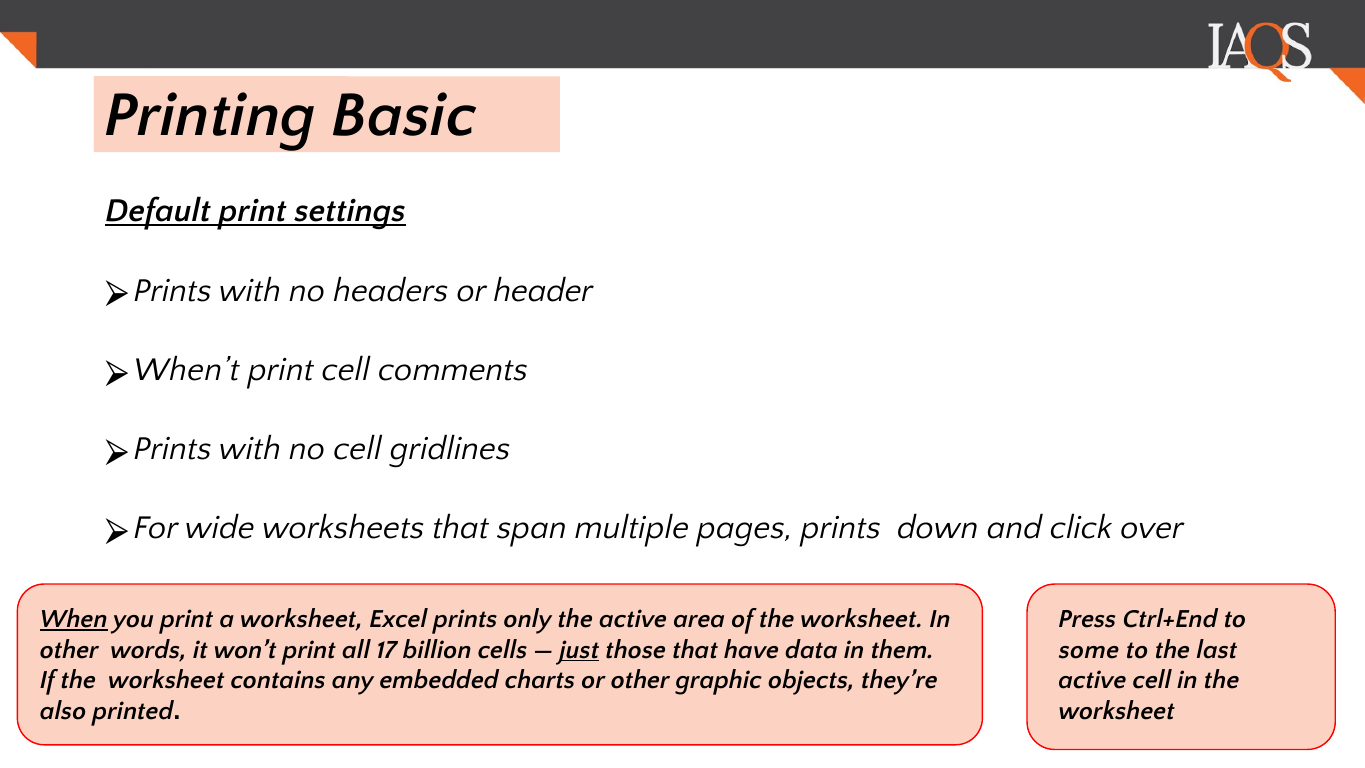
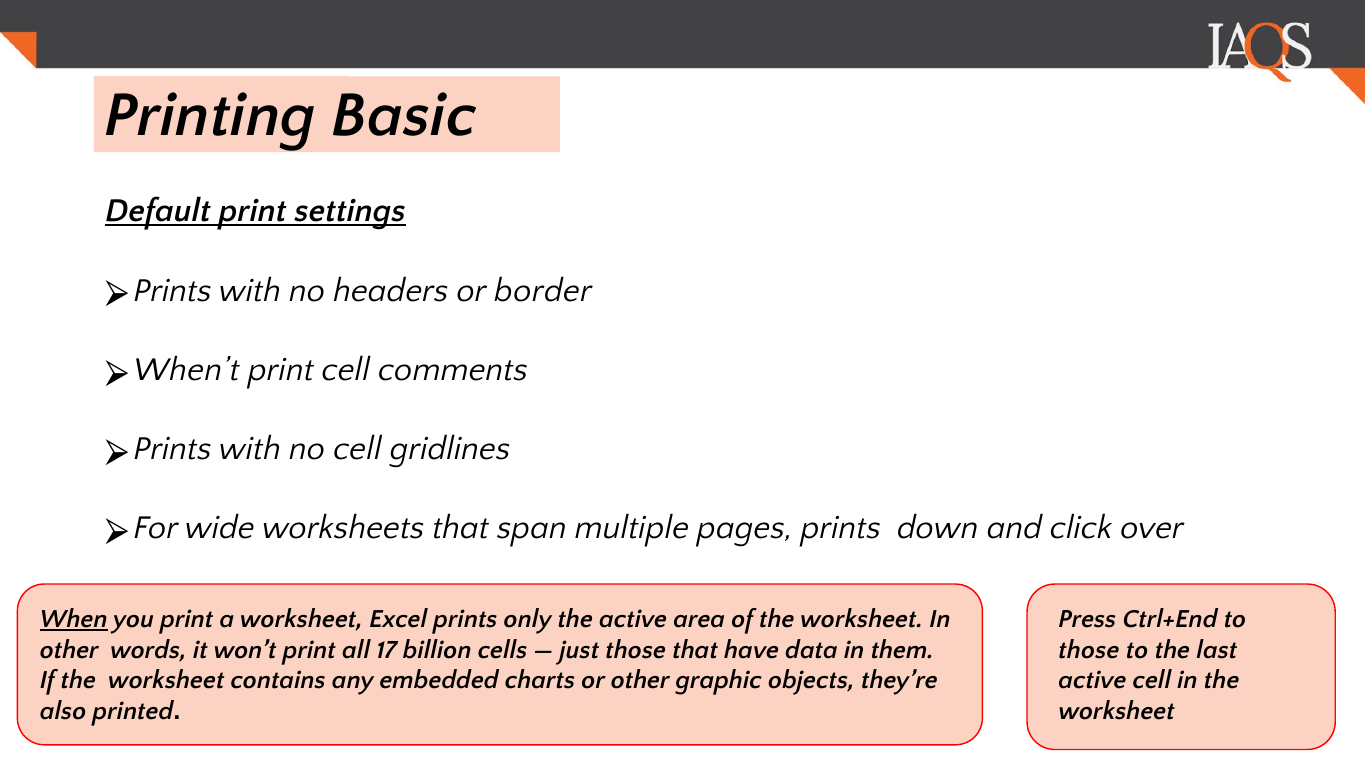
header: header -> border (543, 290)
just underline: present -> none (579, 649)
some: some -> those (1089, 649)
